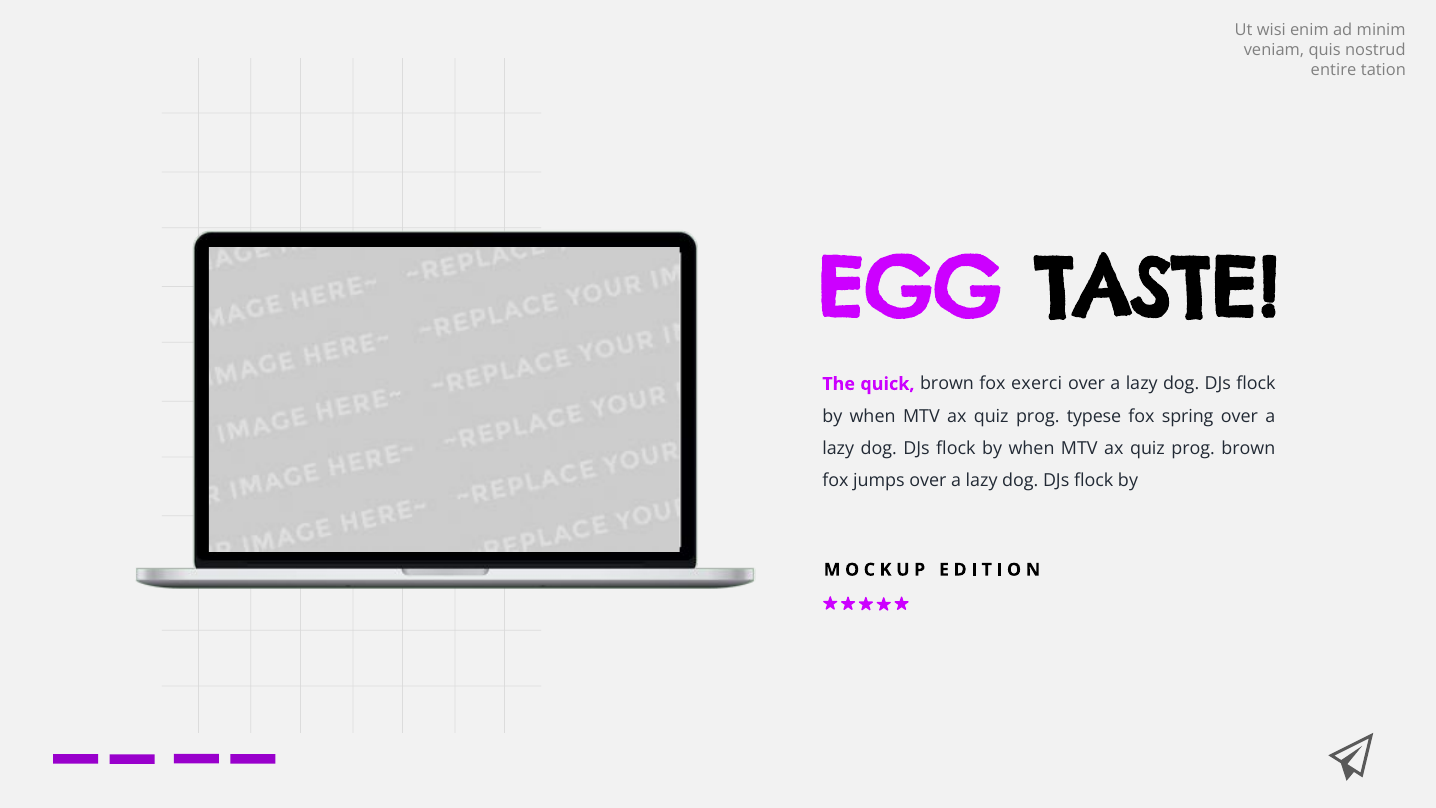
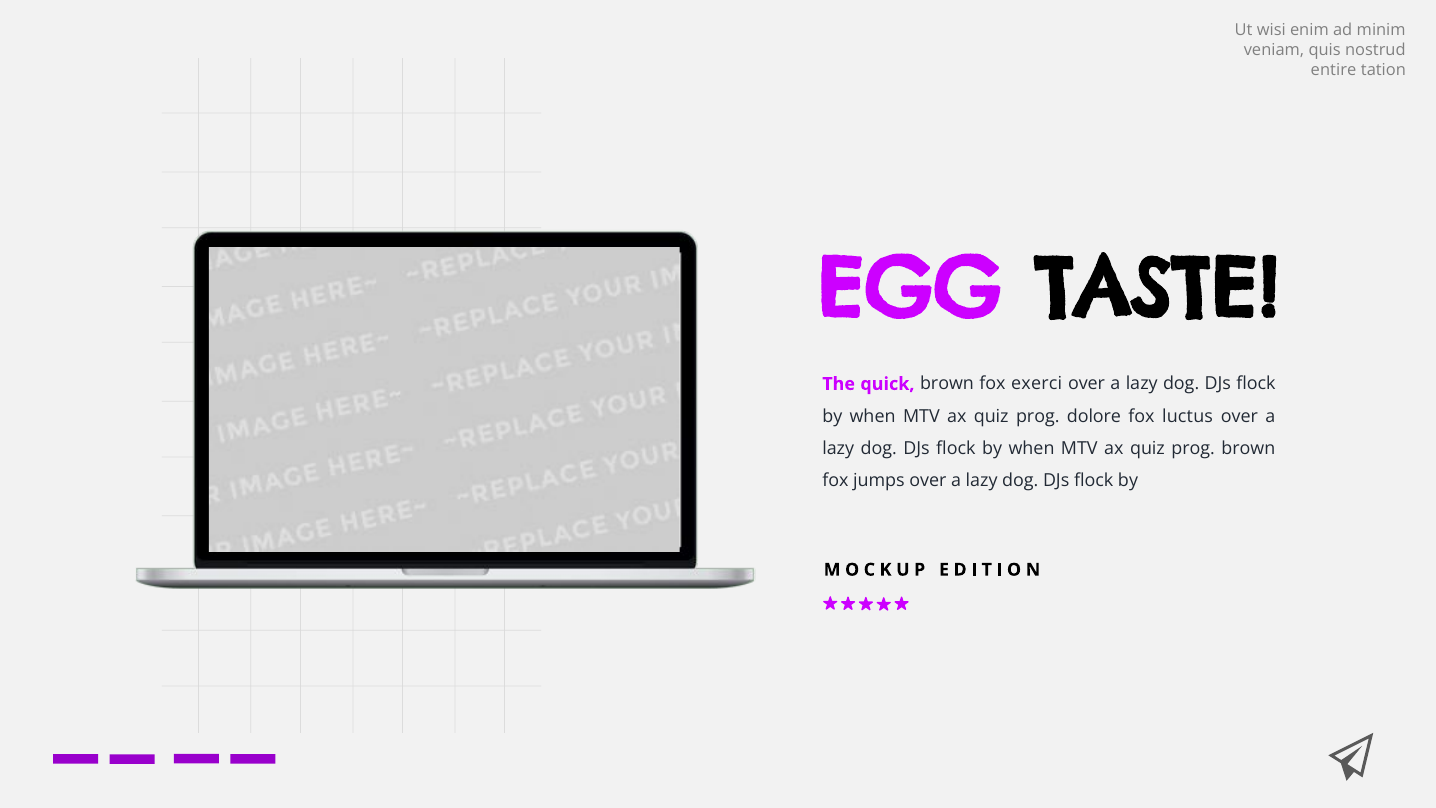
typese: typese -> dolore (1094, 416)
spring: spring -> luctus (1188, 416)
